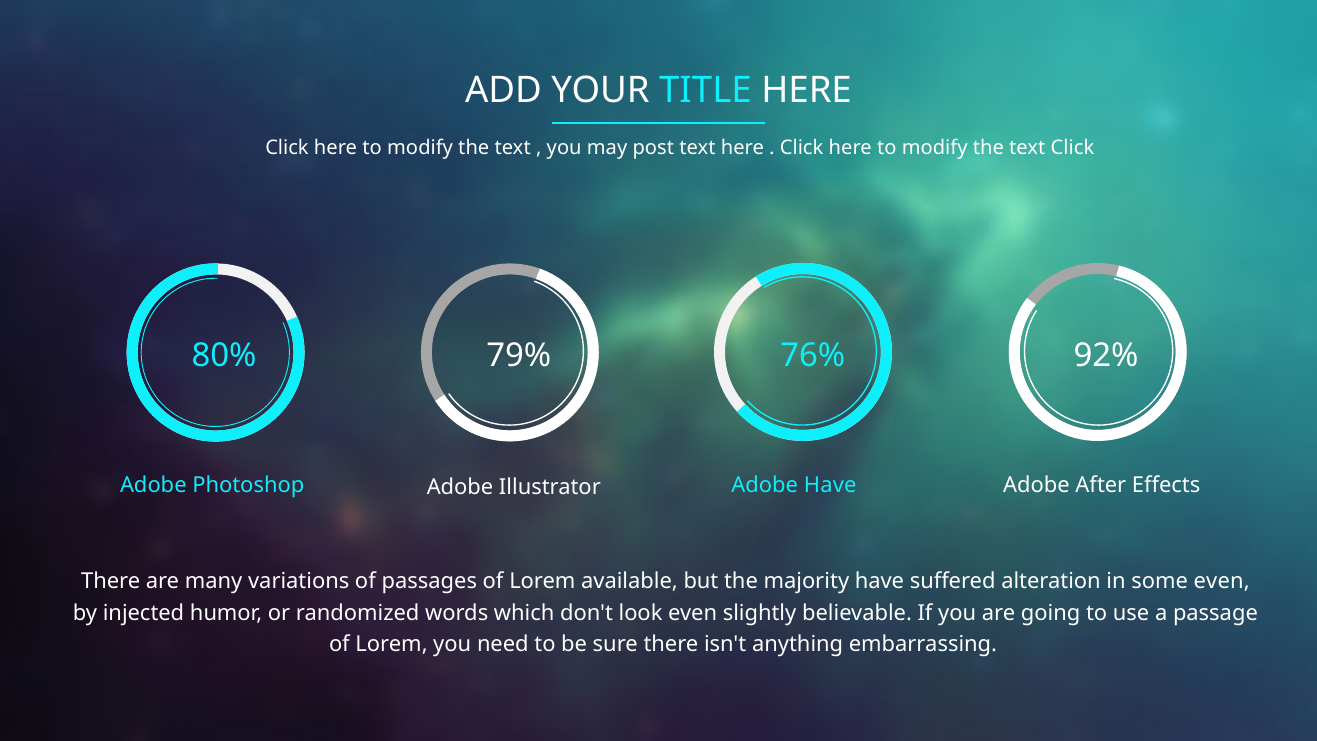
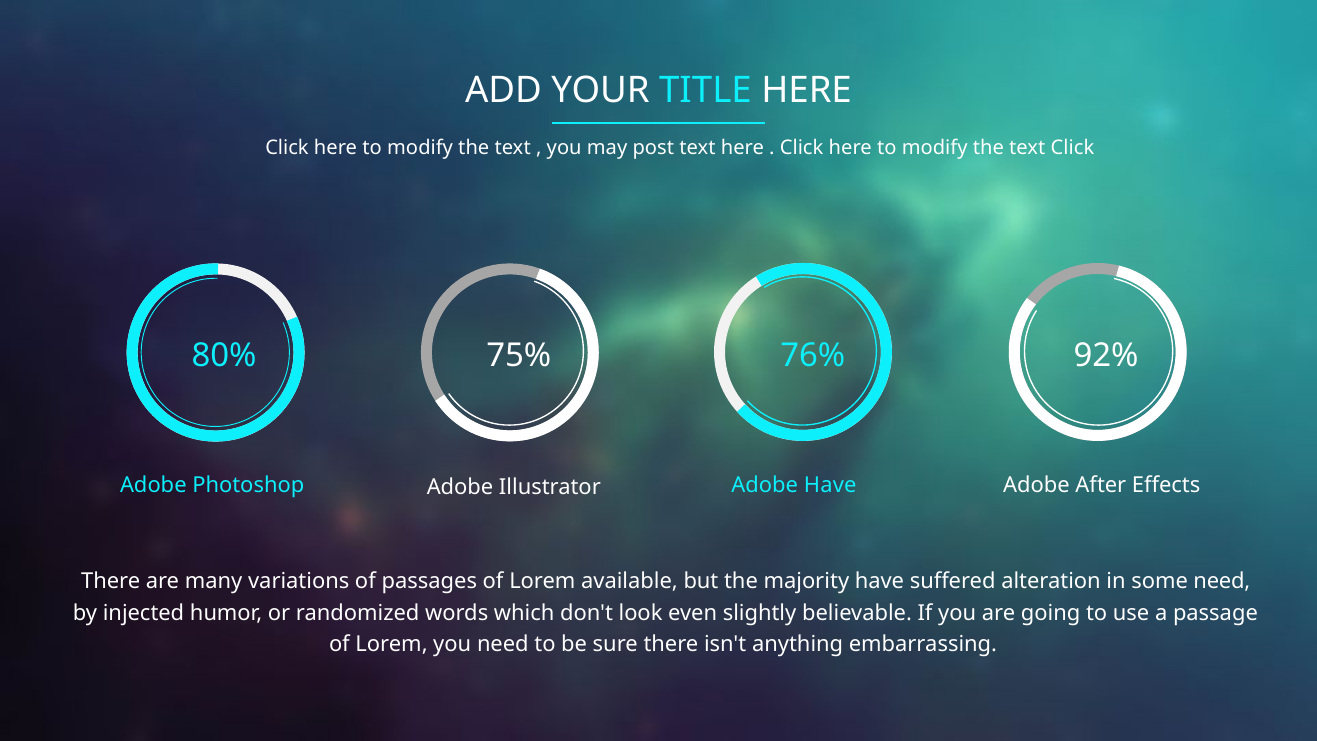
79%: 79% -> 75% (519, 356)
some even: even -> need (1222, 581)
